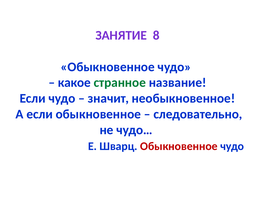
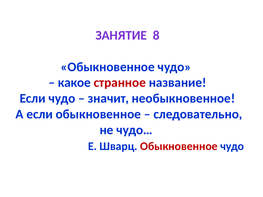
странное colour: green -> red (120, 83)
